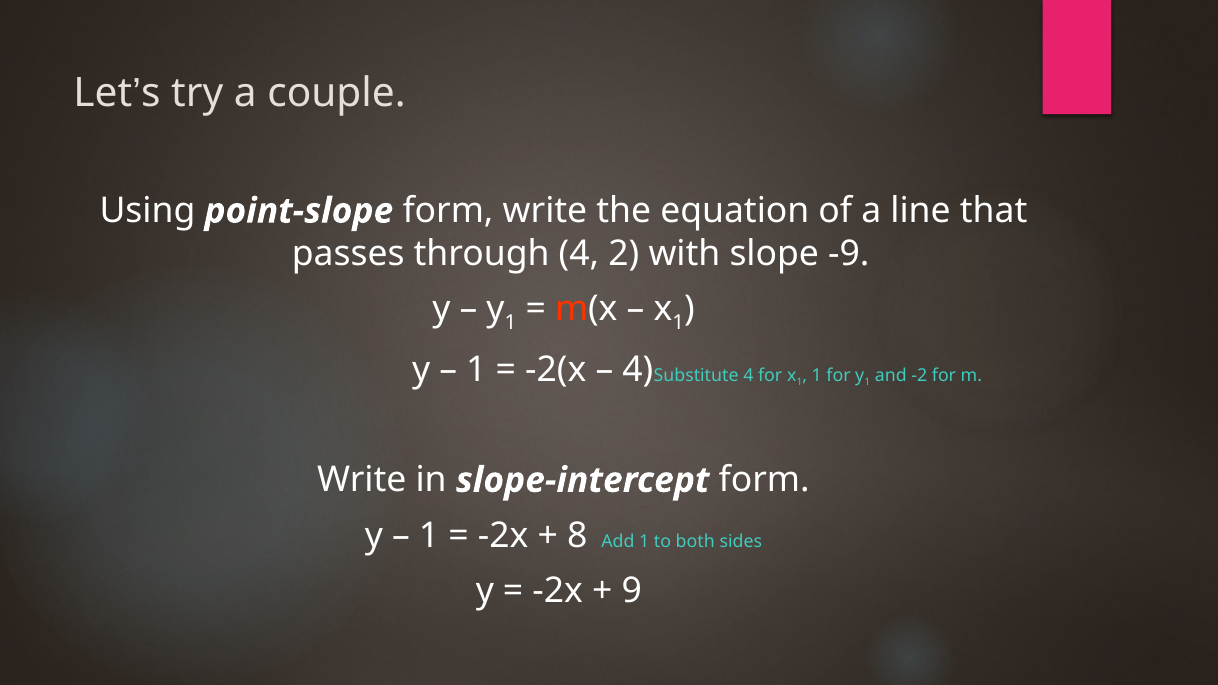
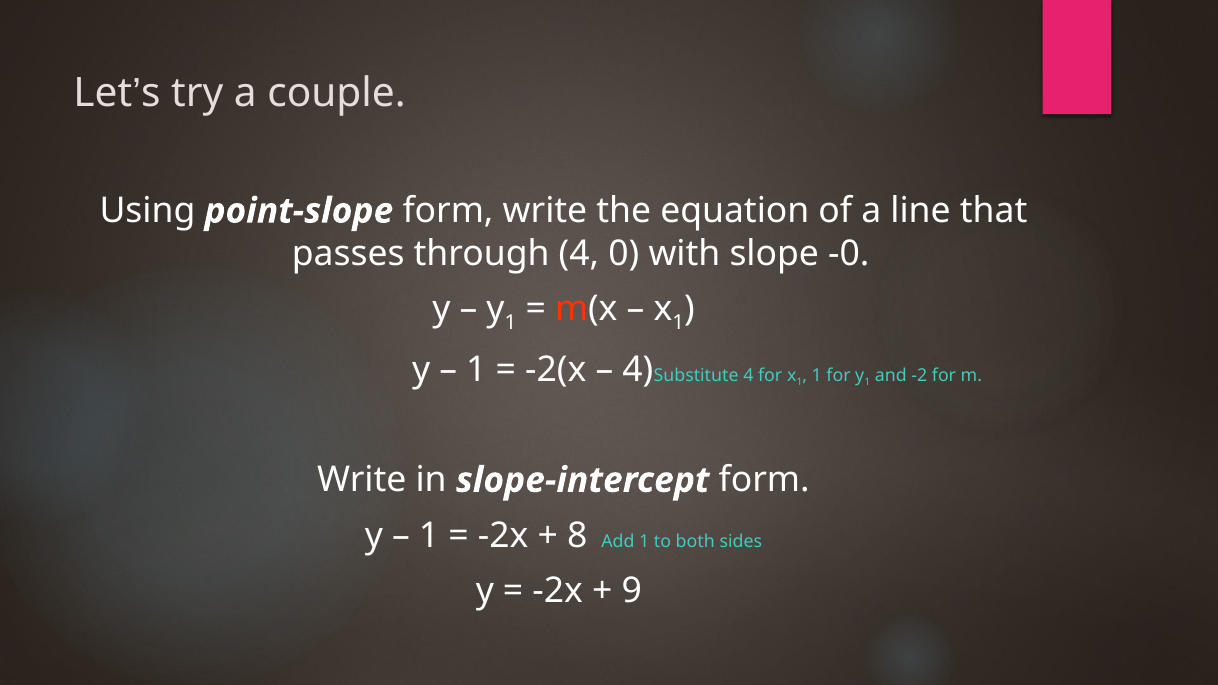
2: 2 -> 0 (624, 254)
-9: -9 -> -0 (849, 254)
